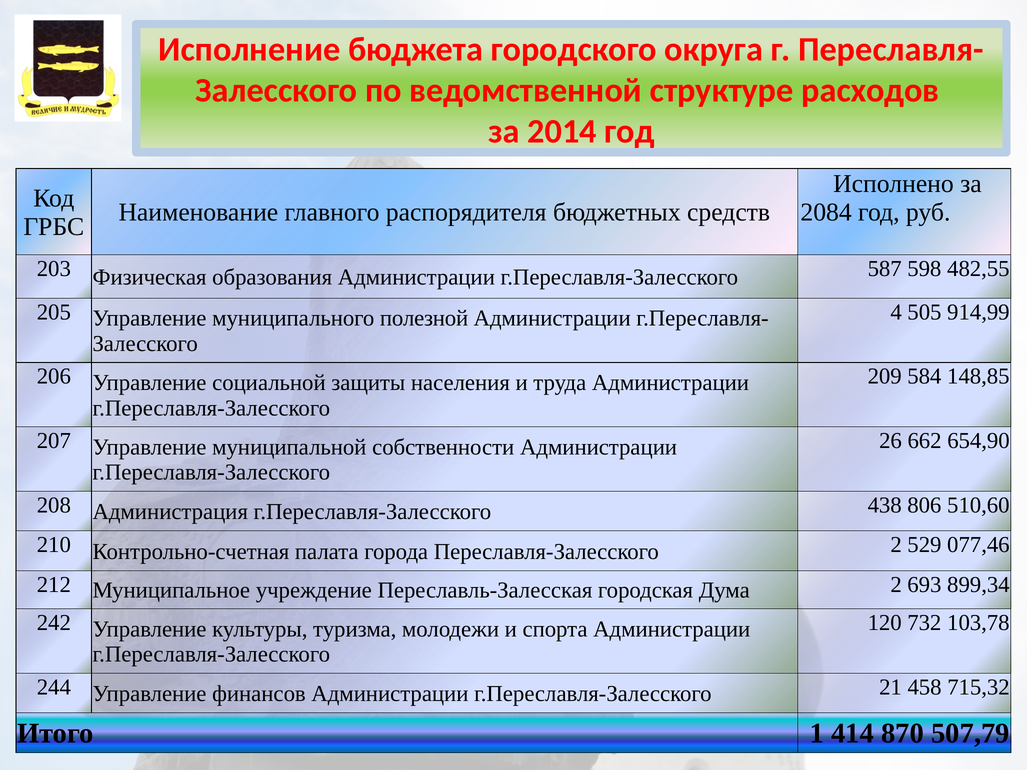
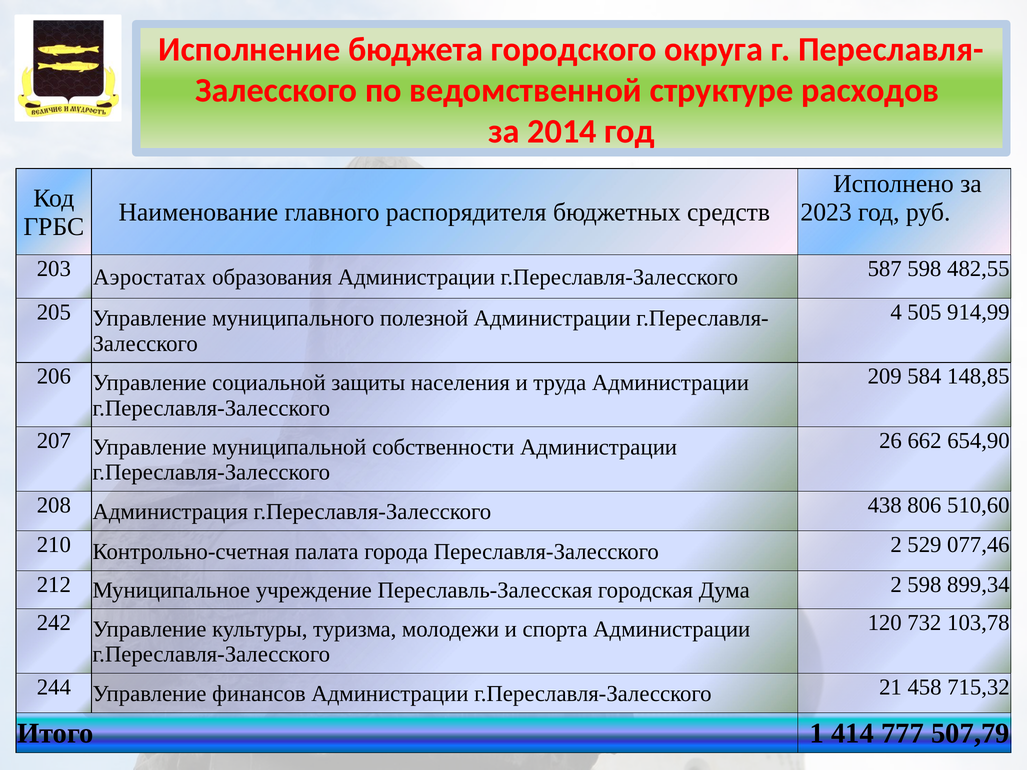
2084: 2084 -> 2023 (826, 212)
Физическая: Физическая -> Аэростатах (149, 277)
2 693: 693 -> 598 (924, 585)
870: 870 -> 777 (903, 734)
